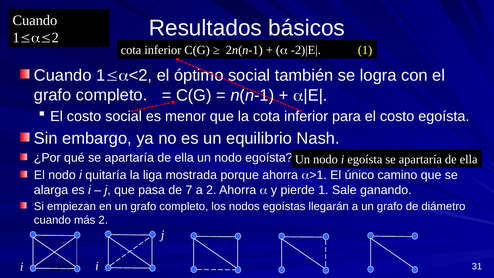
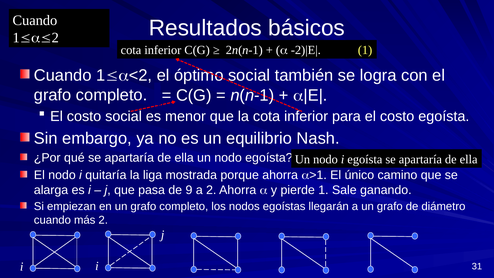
7: 7 -> 9 (189, 190)
